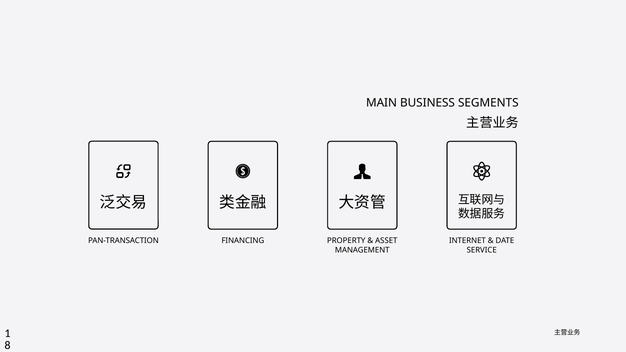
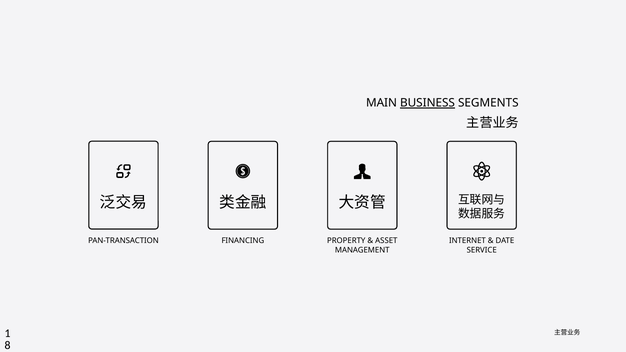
BUSINESS underline: none -> present (427, 103)
